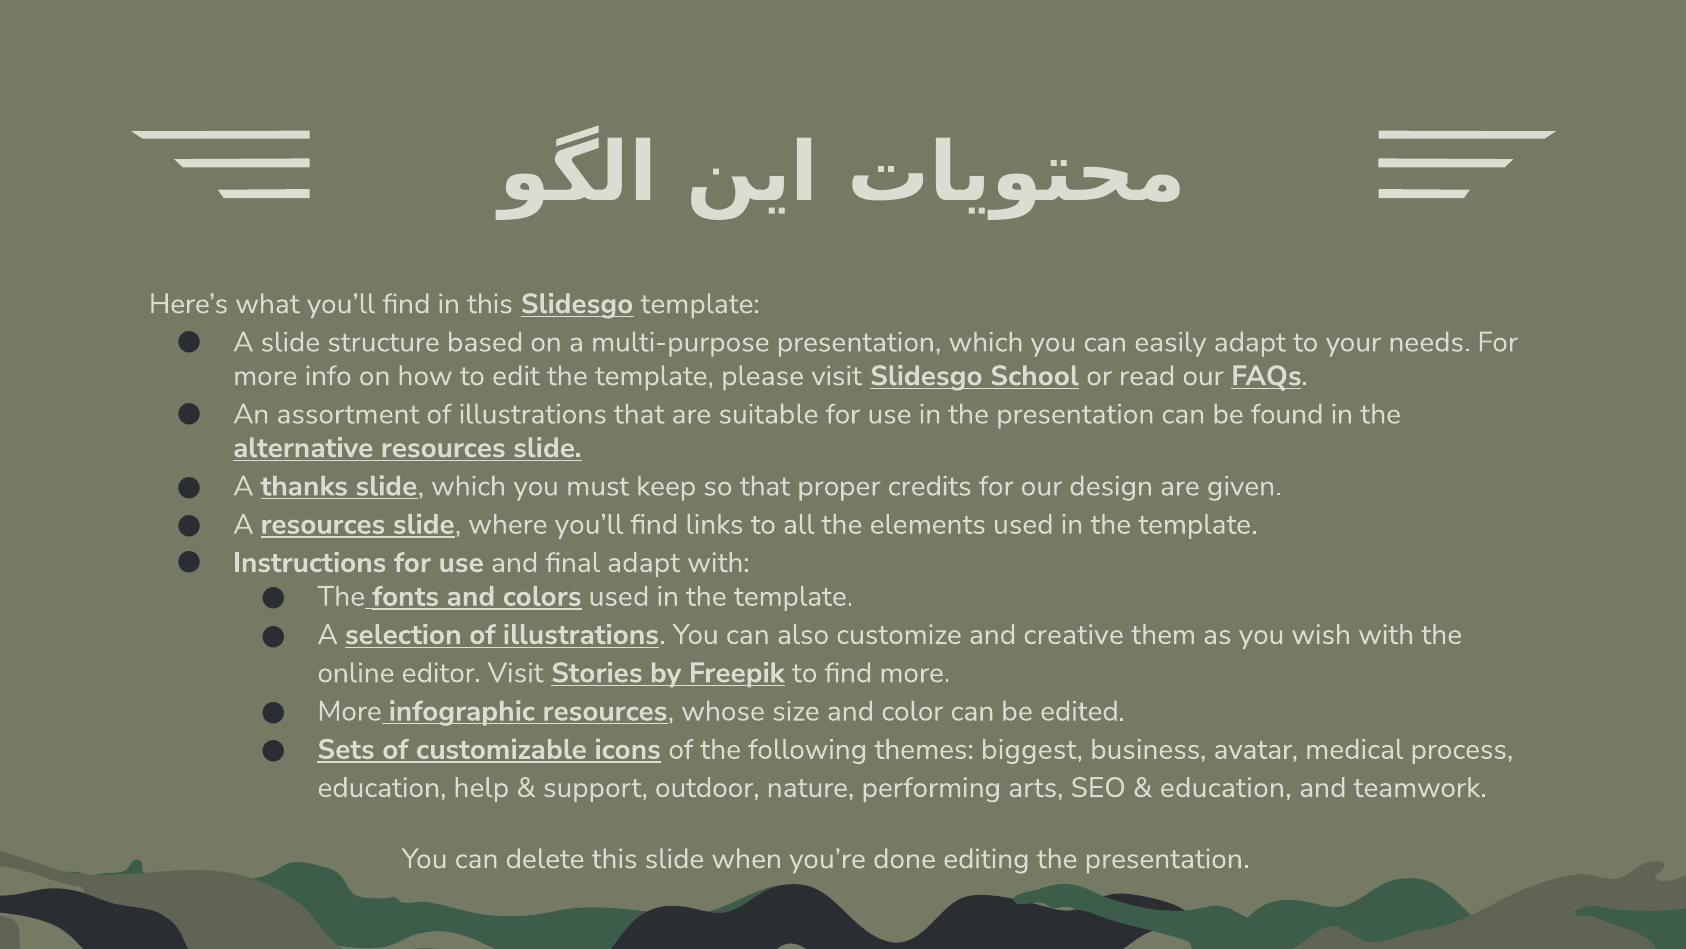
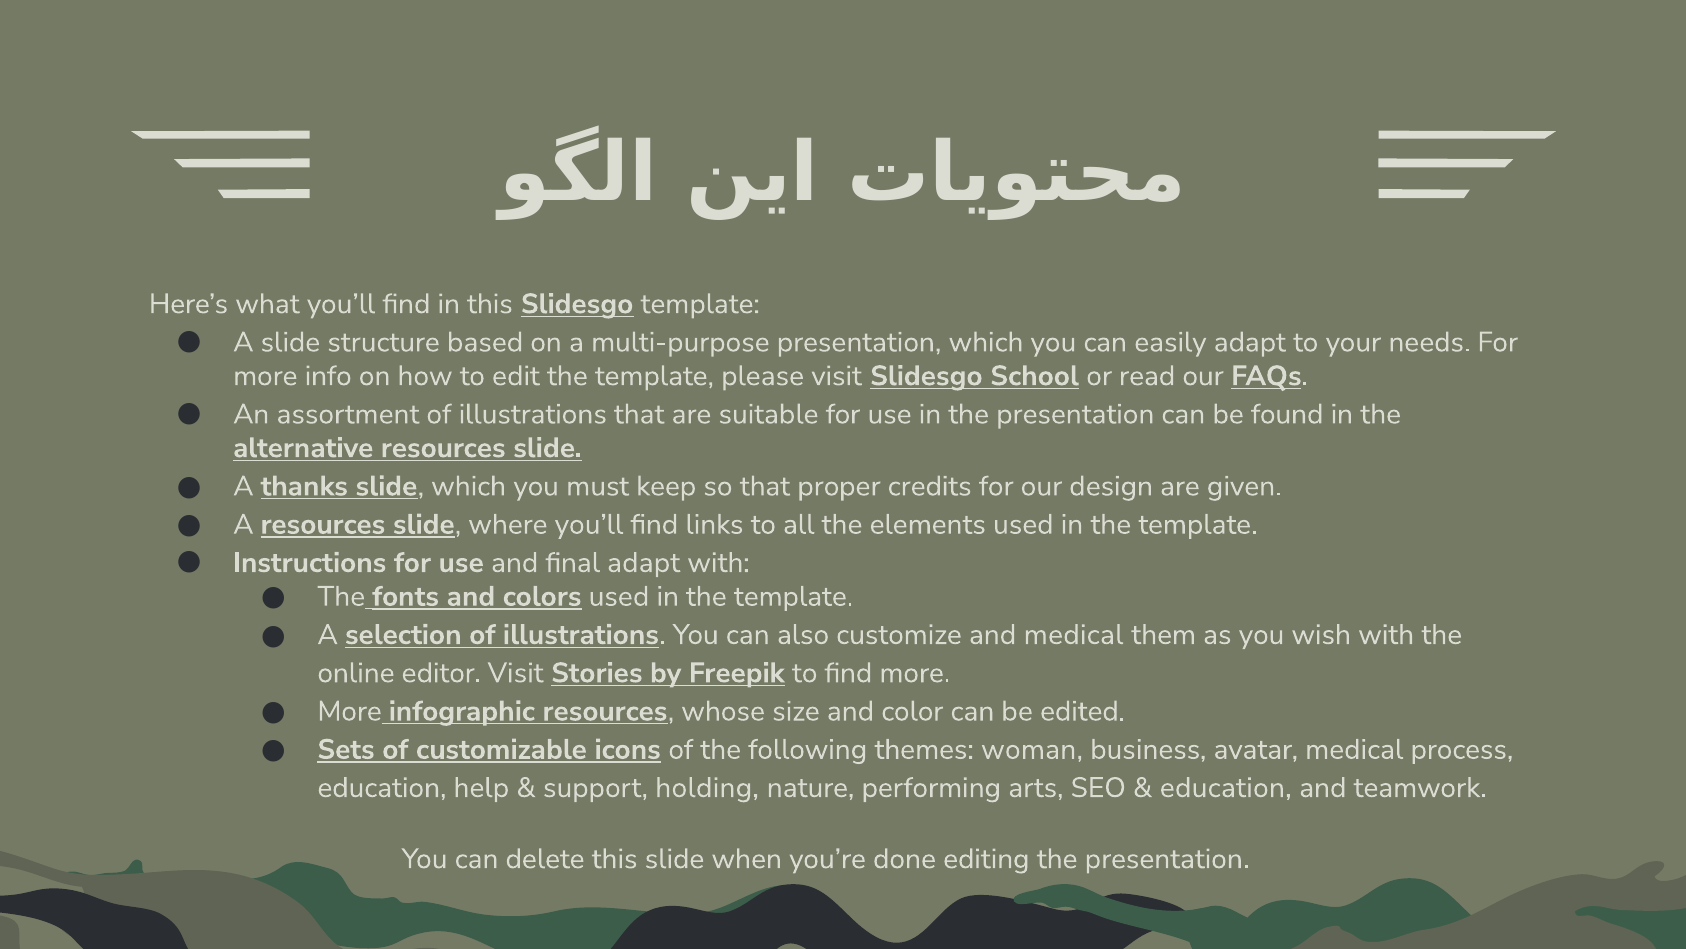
and creative: creative -> medical (1074, 634)
biggest: biggest -> woman (1032, 749)
outdoor: outdoor -> holding (707, 787)
